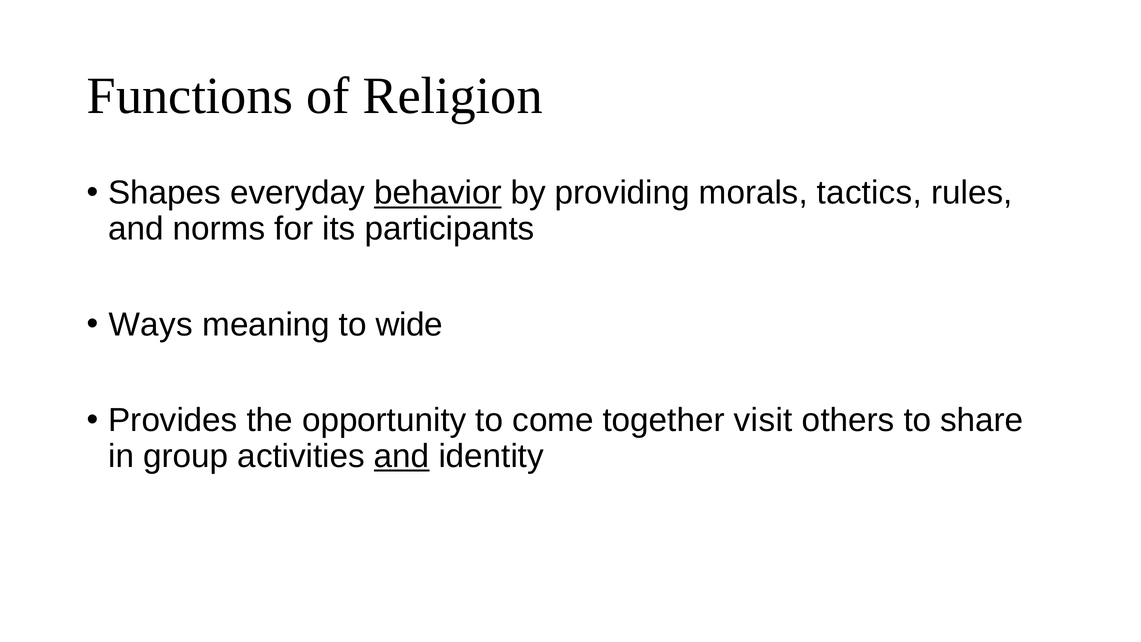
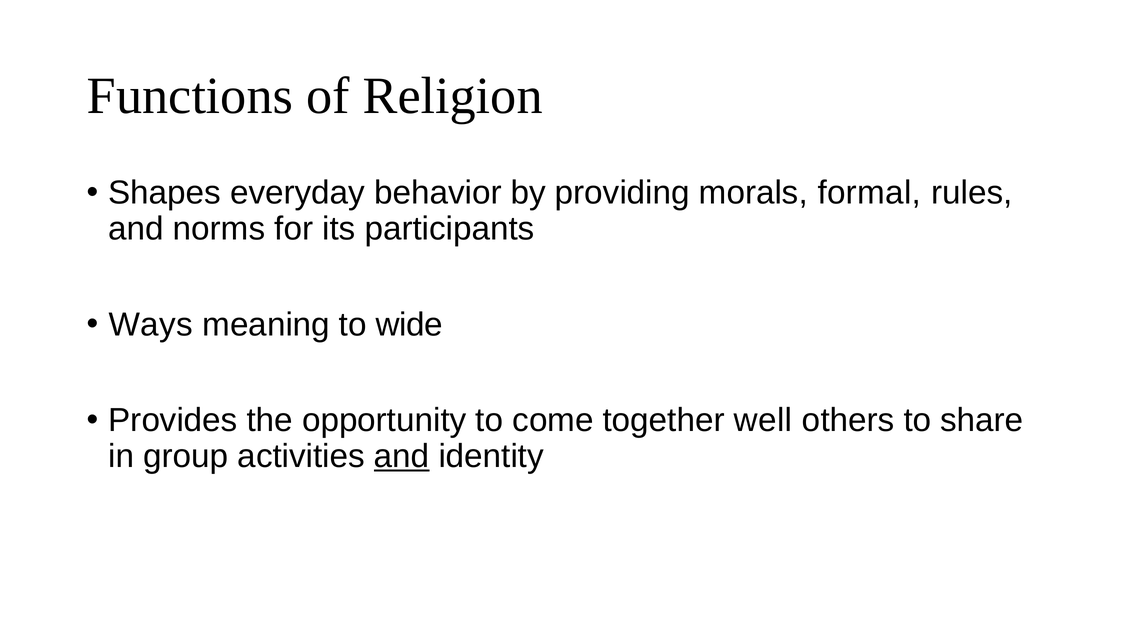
behavior underline: present -> none (438, 193)
tactics: tactics -> formal (869, 193)
visit: visit -> well (763, 420)
